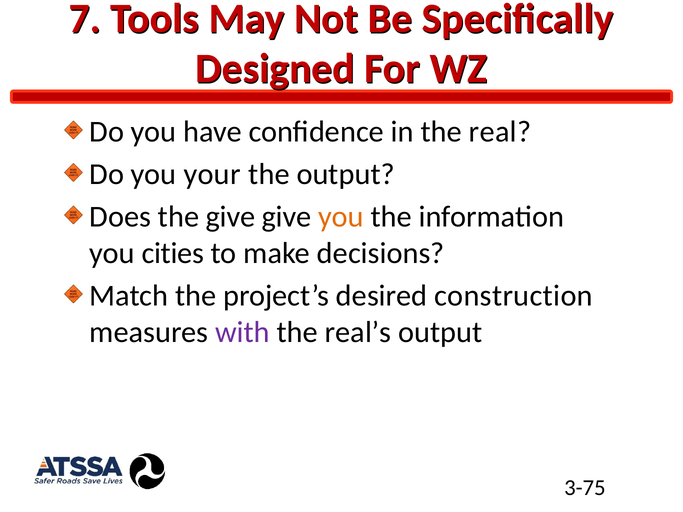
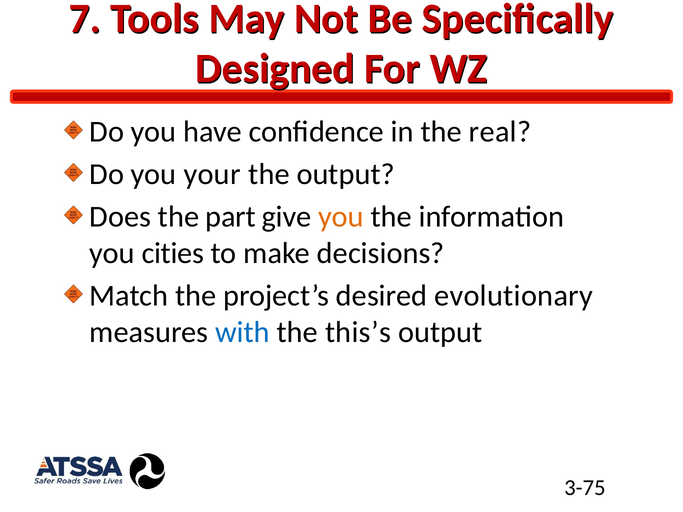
the give: give -> part (231, 217)
construction: construction -> evolutionary (514, 296)
with colour: purple -> blue (242, 332)
real’s: real’s -> this’s (358, 332)
